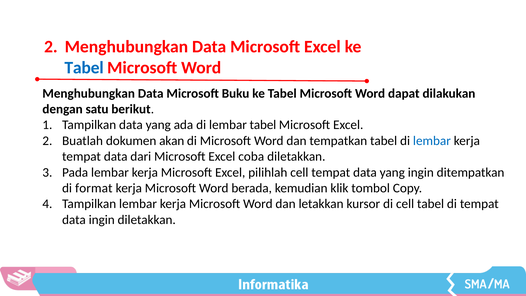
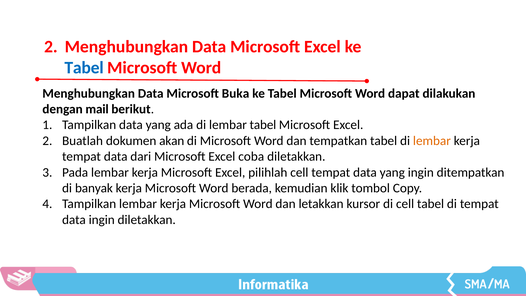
Buku: Buku -> Buka (236, 93)
satu: satu -> mail (97, 109)
lembar colour: blue -> orange (432, 141)
format: format -> banyak (94, 188)
